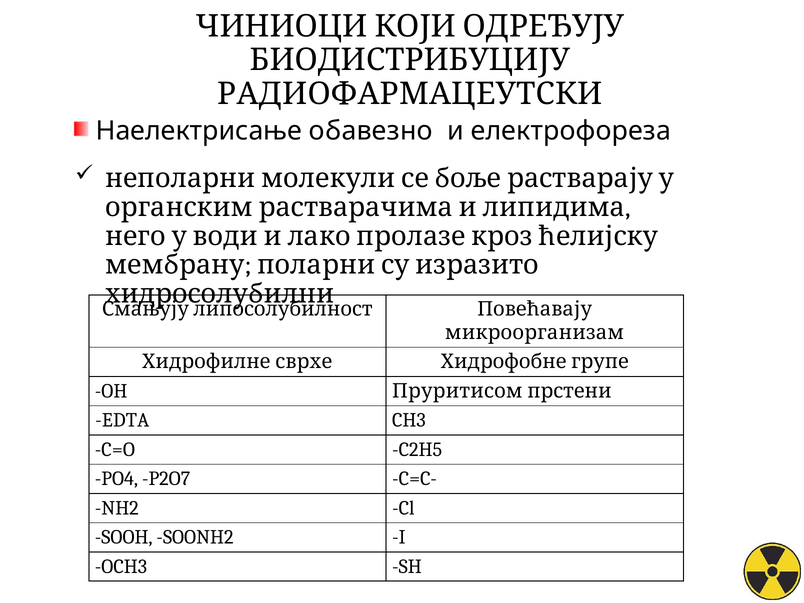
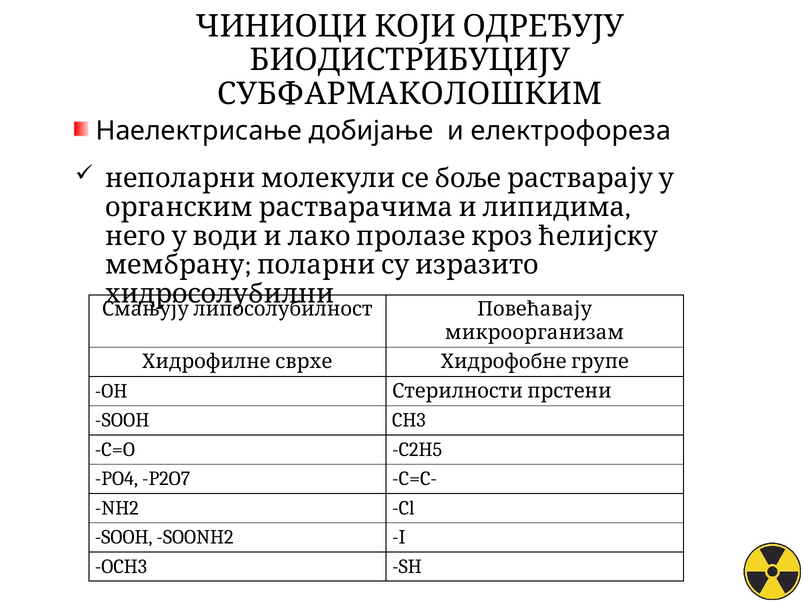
РАДИОФАРМАЦЕУТСКИ: РАДИОФАРМАЦЕУТСКИ -> СУБФАРМАКОЛОШКИМ (410, 94)
обавезно: обавезно -> добијање (371, 131)
Пруритисом: Пруритисом -> Стерилности (457, 391)
EDTA: EDTA -> SOOH (122, 420)
